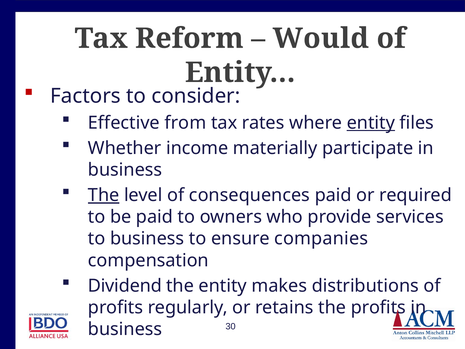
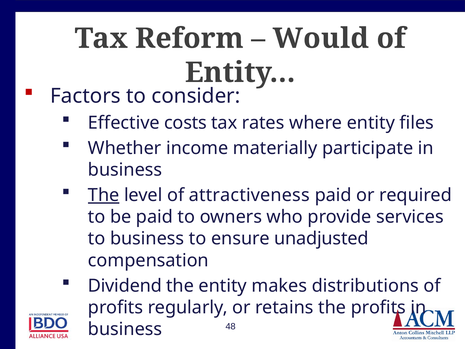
from: from -> costs (185, 123)
entity underline: present -> none (371, 123)
consequences: consequences -> attractiveness (249, 195)
companies: companies -> unadjusted (321, 239)
30: 30 -> 48 (231, 326)
